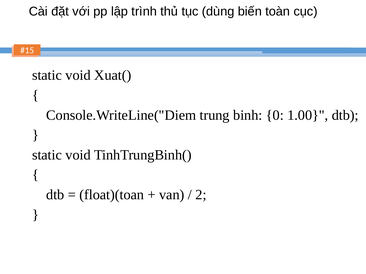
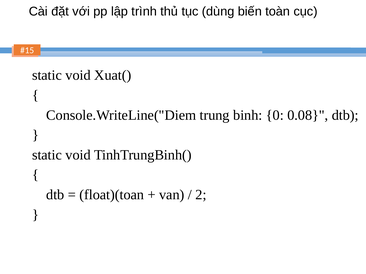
1.00: 1.00 -> 0.08 (308, 115)
